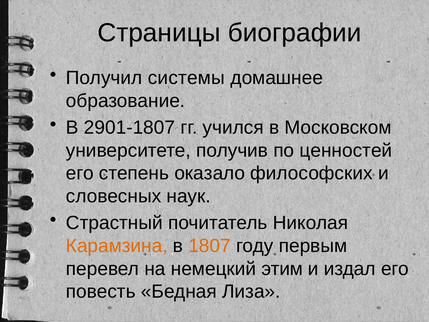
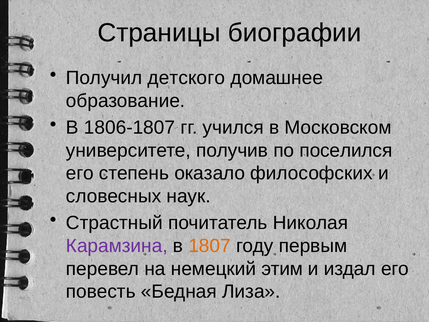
системы: системы -> детского (186, 78)
2901-1807: 2901-1807 -> 1806-1807 (130, 127)
ценностей: ценностей -> поселился (346, 150)
Карамзина colour: orange -> purple (117, 246)
